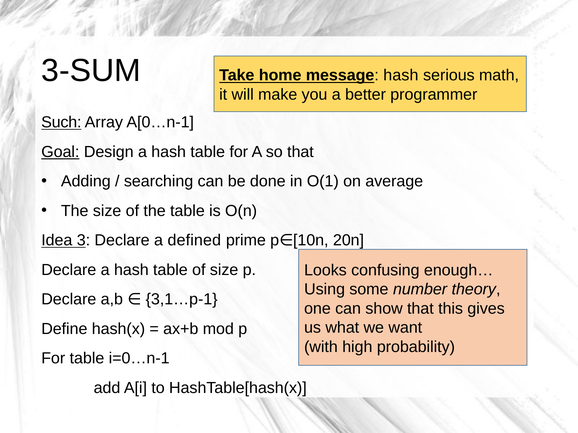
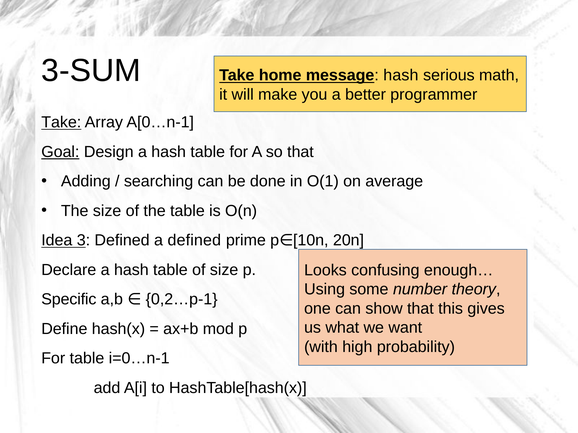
Such: Such -> Take (61, 122)
3 Declare: Declare -> Defined (122, 241)
Declare: Declare -> Specific (69, 300)
3,1…p-1: 3,1…p-1 -> 0,2…p-1 (182, 300)
